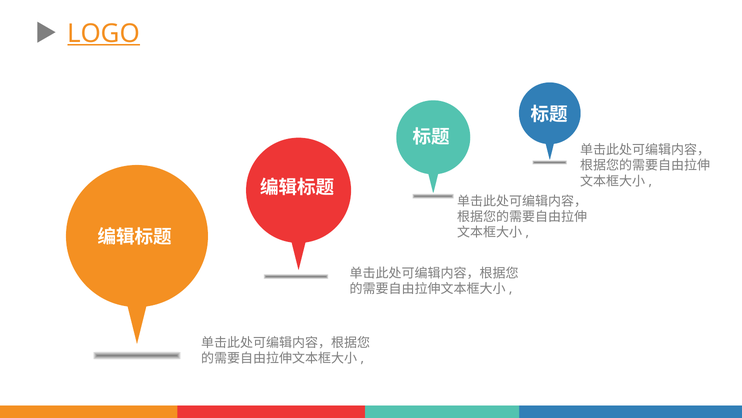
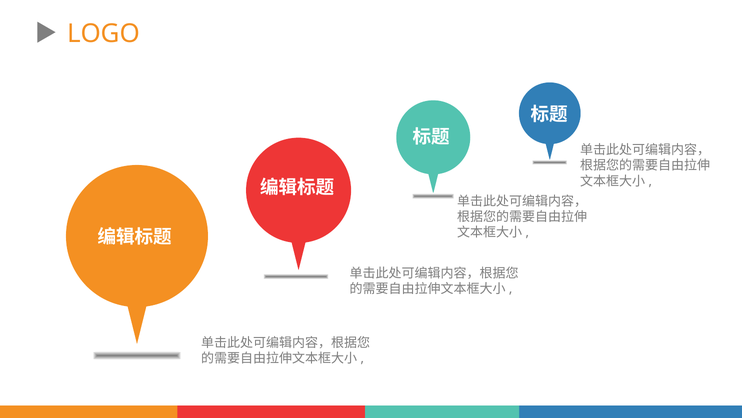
LOGO underline: present -> none (104, 34)
